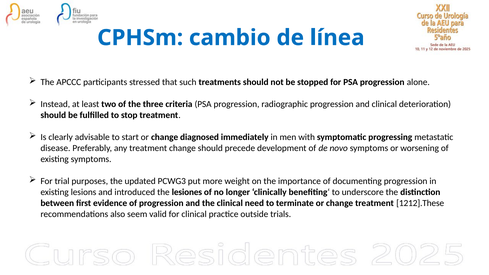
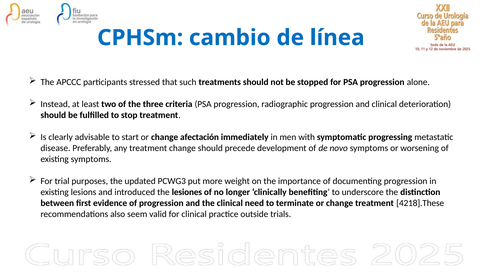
diagnosed: diagnosed -> afectación (200, 137)
1212].These: 1212].These -> 4218].These (420, 203)
